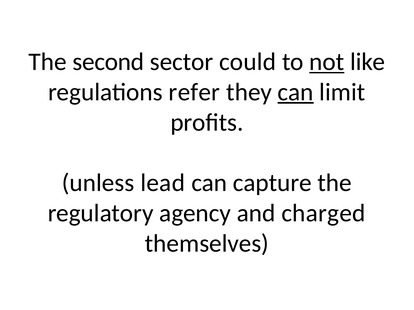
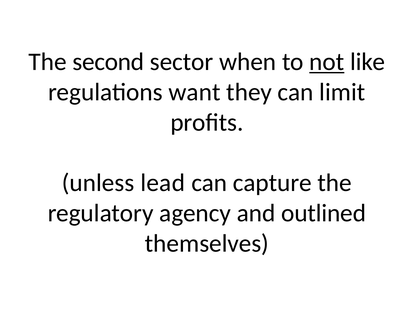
could: could -> when (248, 62)
refer: refer -> want (194, 92)
can underline: present -> none (296, 92)
charged: charged -> outlined (324, 214)
